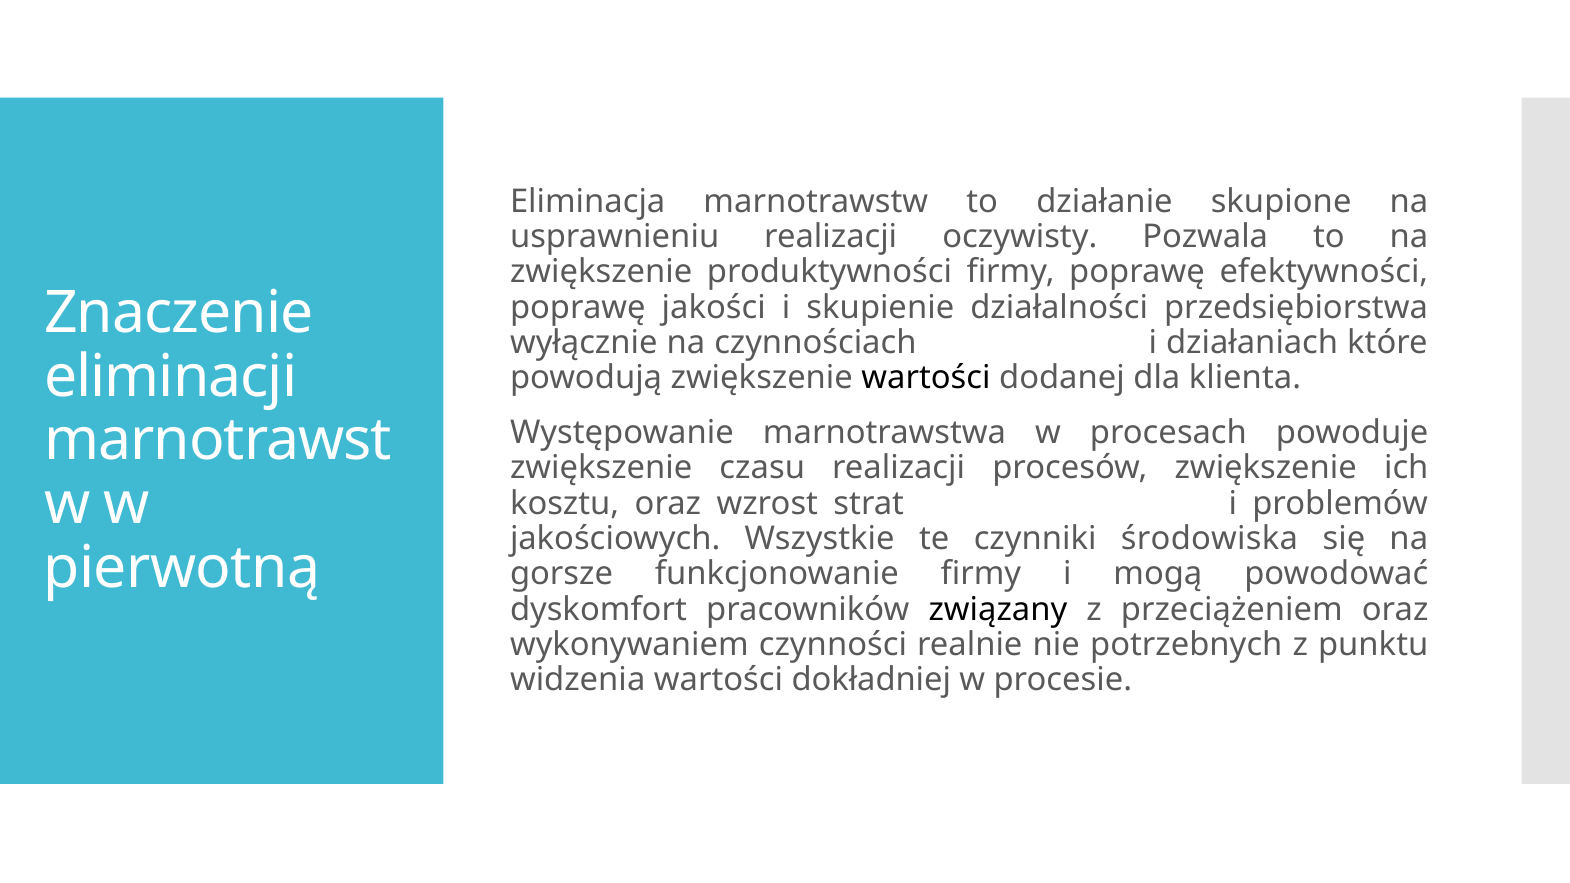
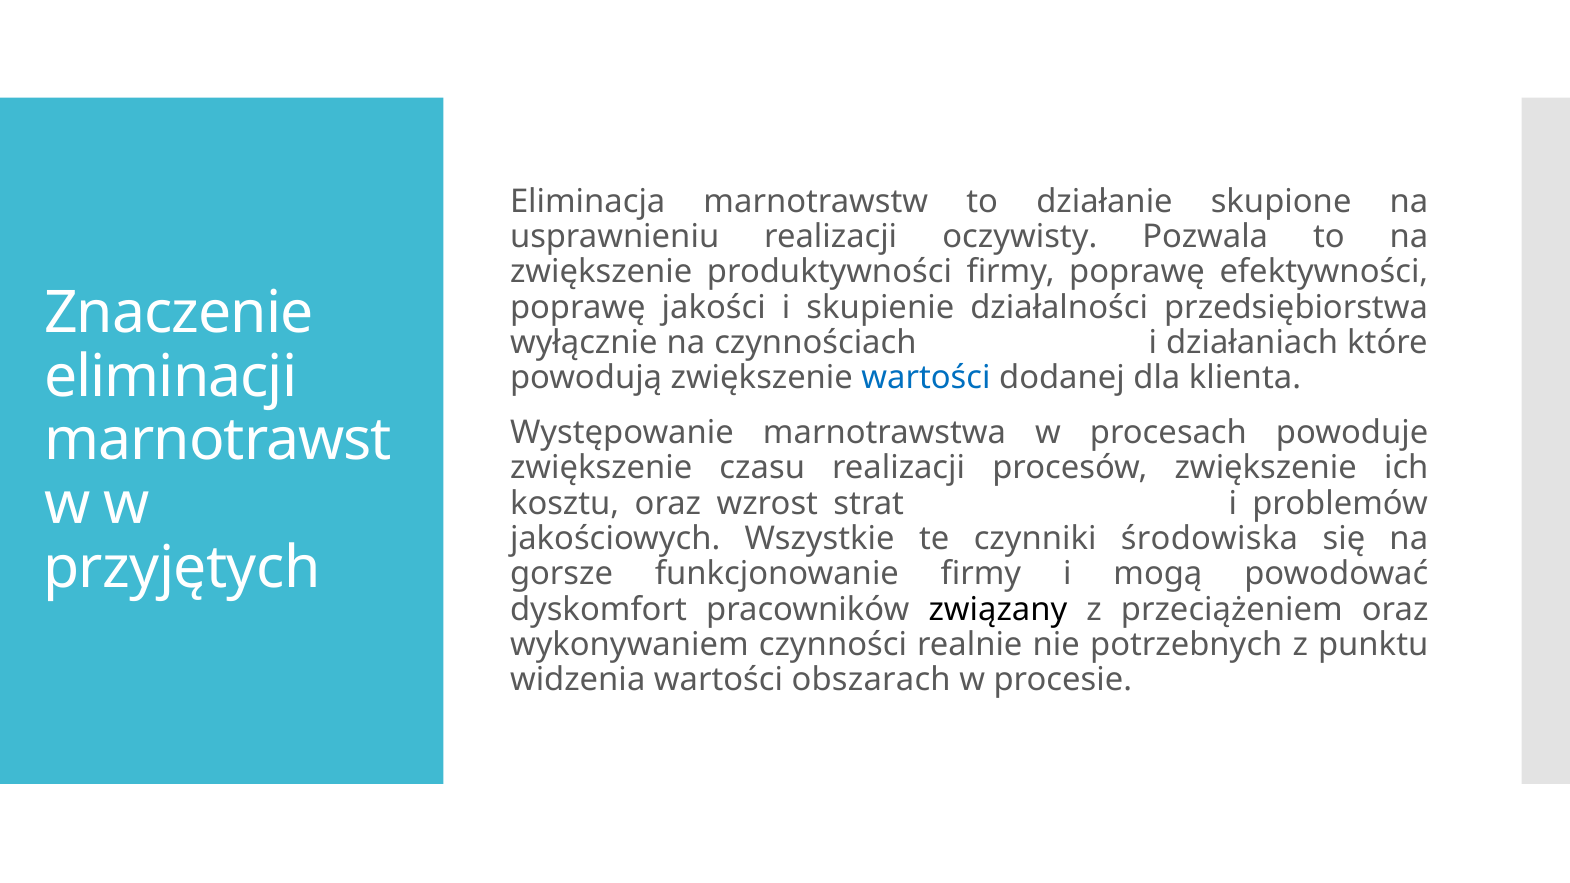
wartości colour: black -> blue (926, 378)
pierwotną: pierwotną -> przyjętych (182, 568)
dokładniej: dokładniej -> obszarach (871, 680)
